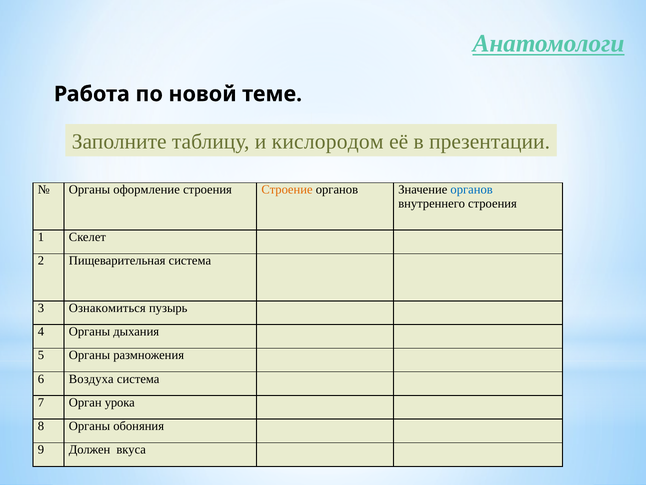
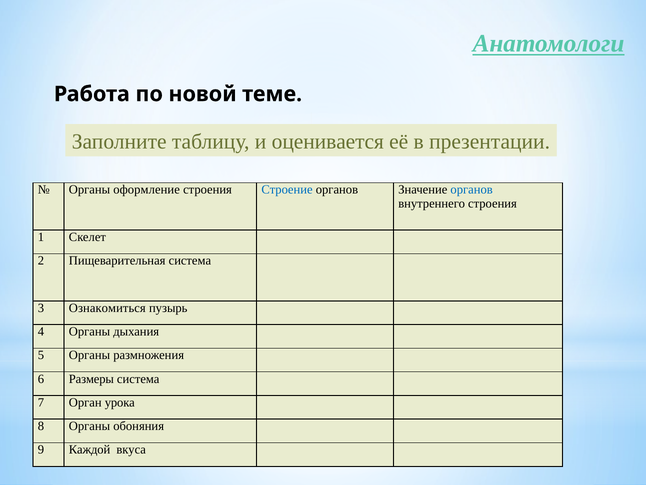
кислородом: кислородом -> оценивается (328, 142)
Строение colour: orange -> blue (287, 190)
Воздуха: Воздуха -> Размеры (91, 378)
Должен: Должен -> Каждой (90, 449)
